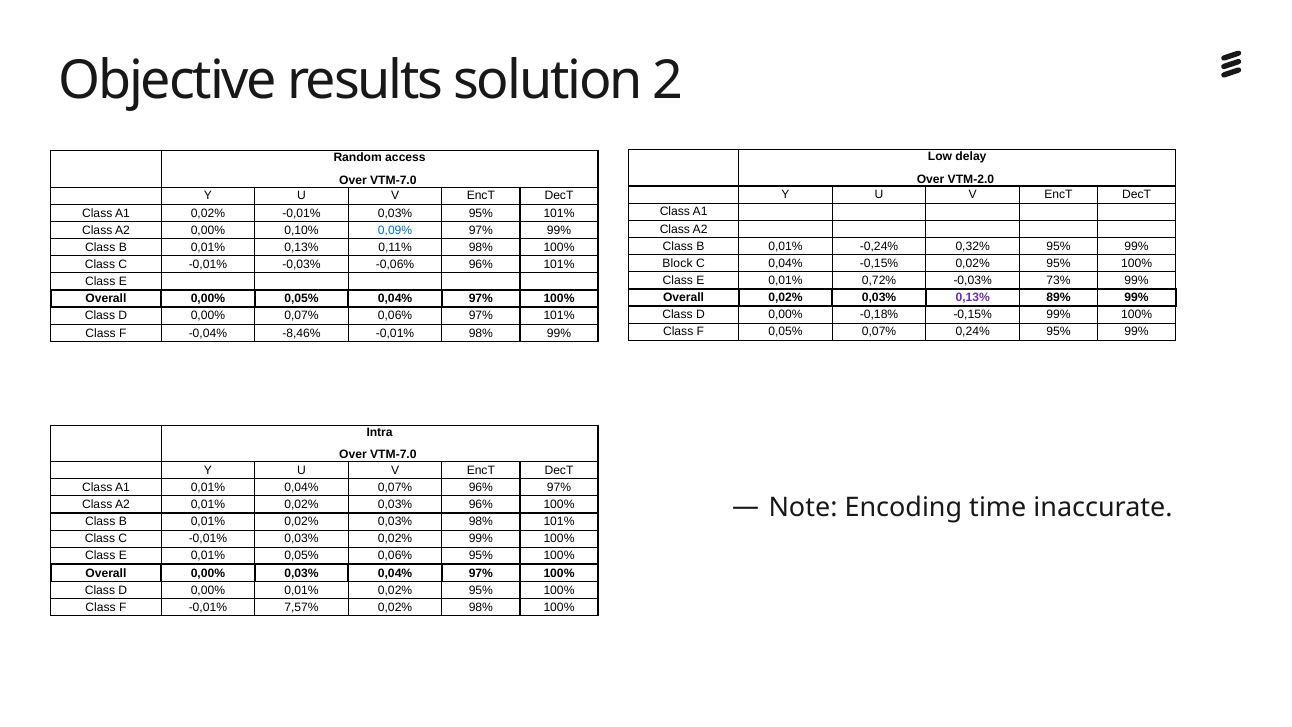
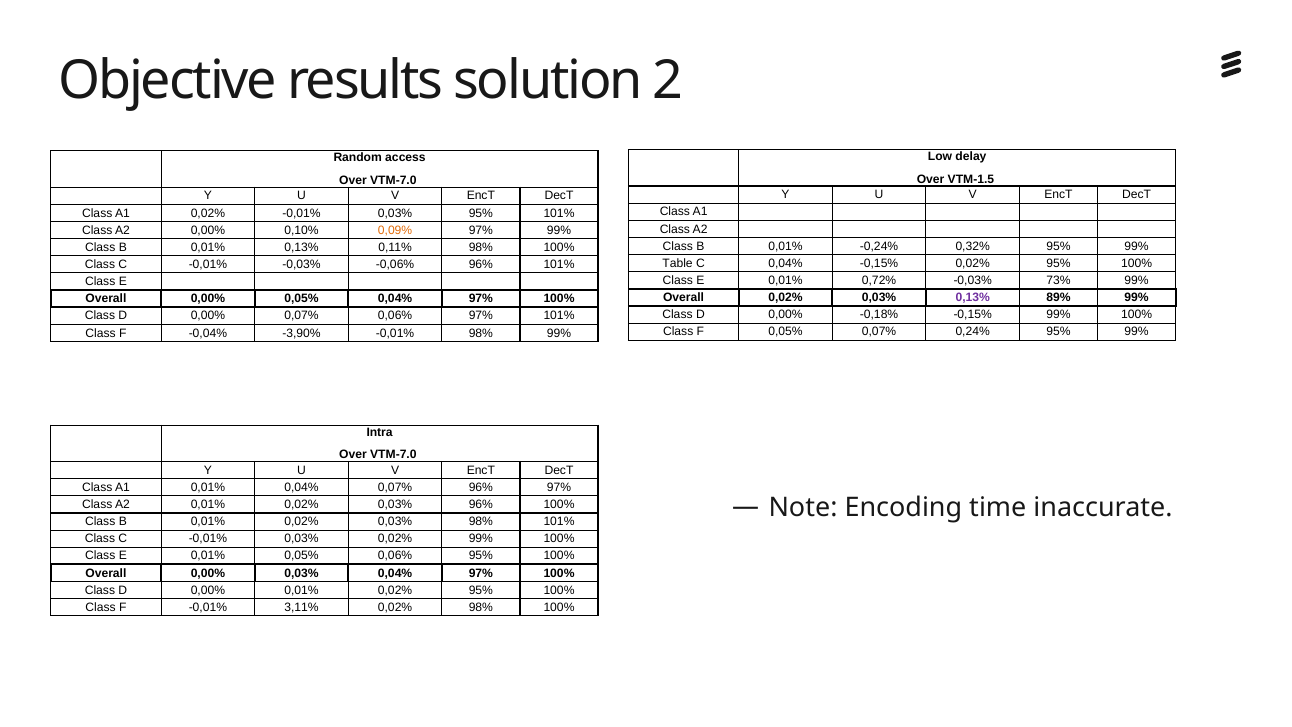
VTM-2.0: VTM-2.0 -> VTM-1.5 (971, 179)
0,09% colour: blue -> orange (395, 230)
Block: Block -> Table (678, 263)
-8,46%: -8,46% -> -3,90% (302, 333)
7,57%: 7,57% -> 3,11% (302, 607)
